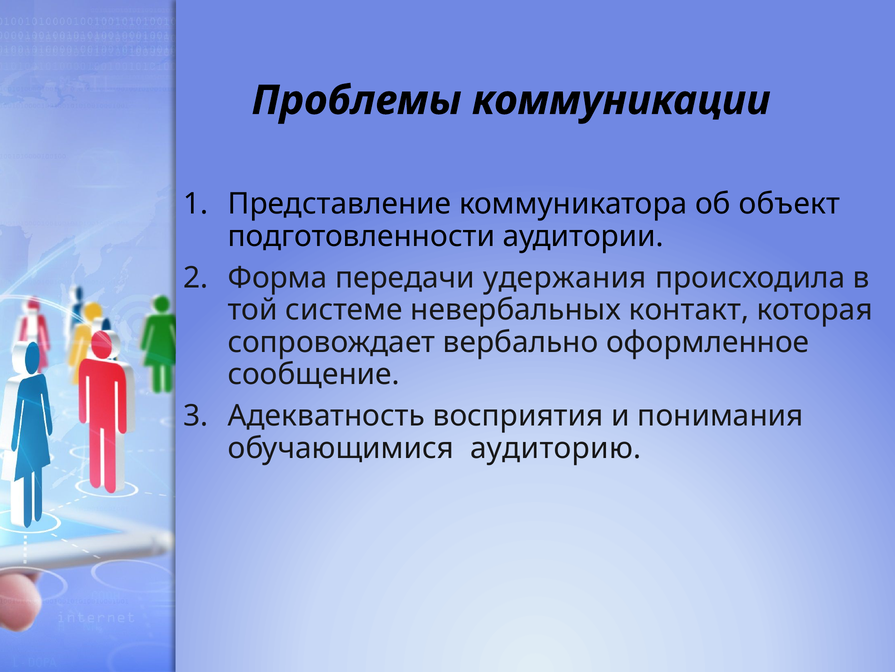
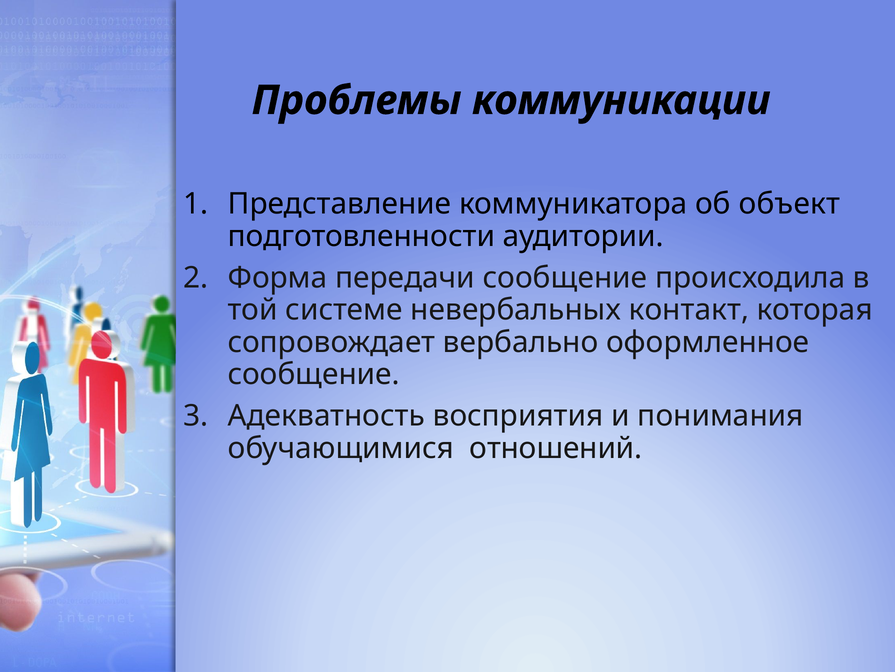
передачи удержания: удержания -> сообщение (565, 278)
аудиторию: аудиторию -> отношений (556, 448)
